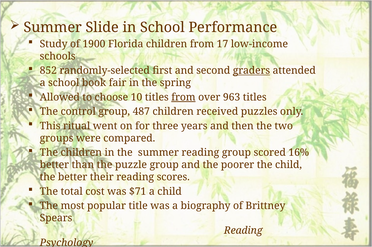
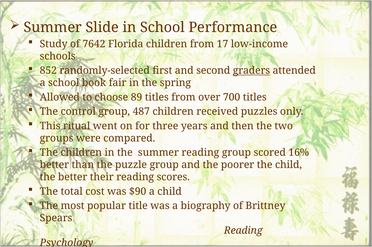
1900: 1900 -> 7642 (94, 44)
10: 10 -> 89 (137, 97)
from underline: present -> none (183, 97)
963: 963 -> 700 (232, 97)
$71: $71 -> $90 (138, 191)
